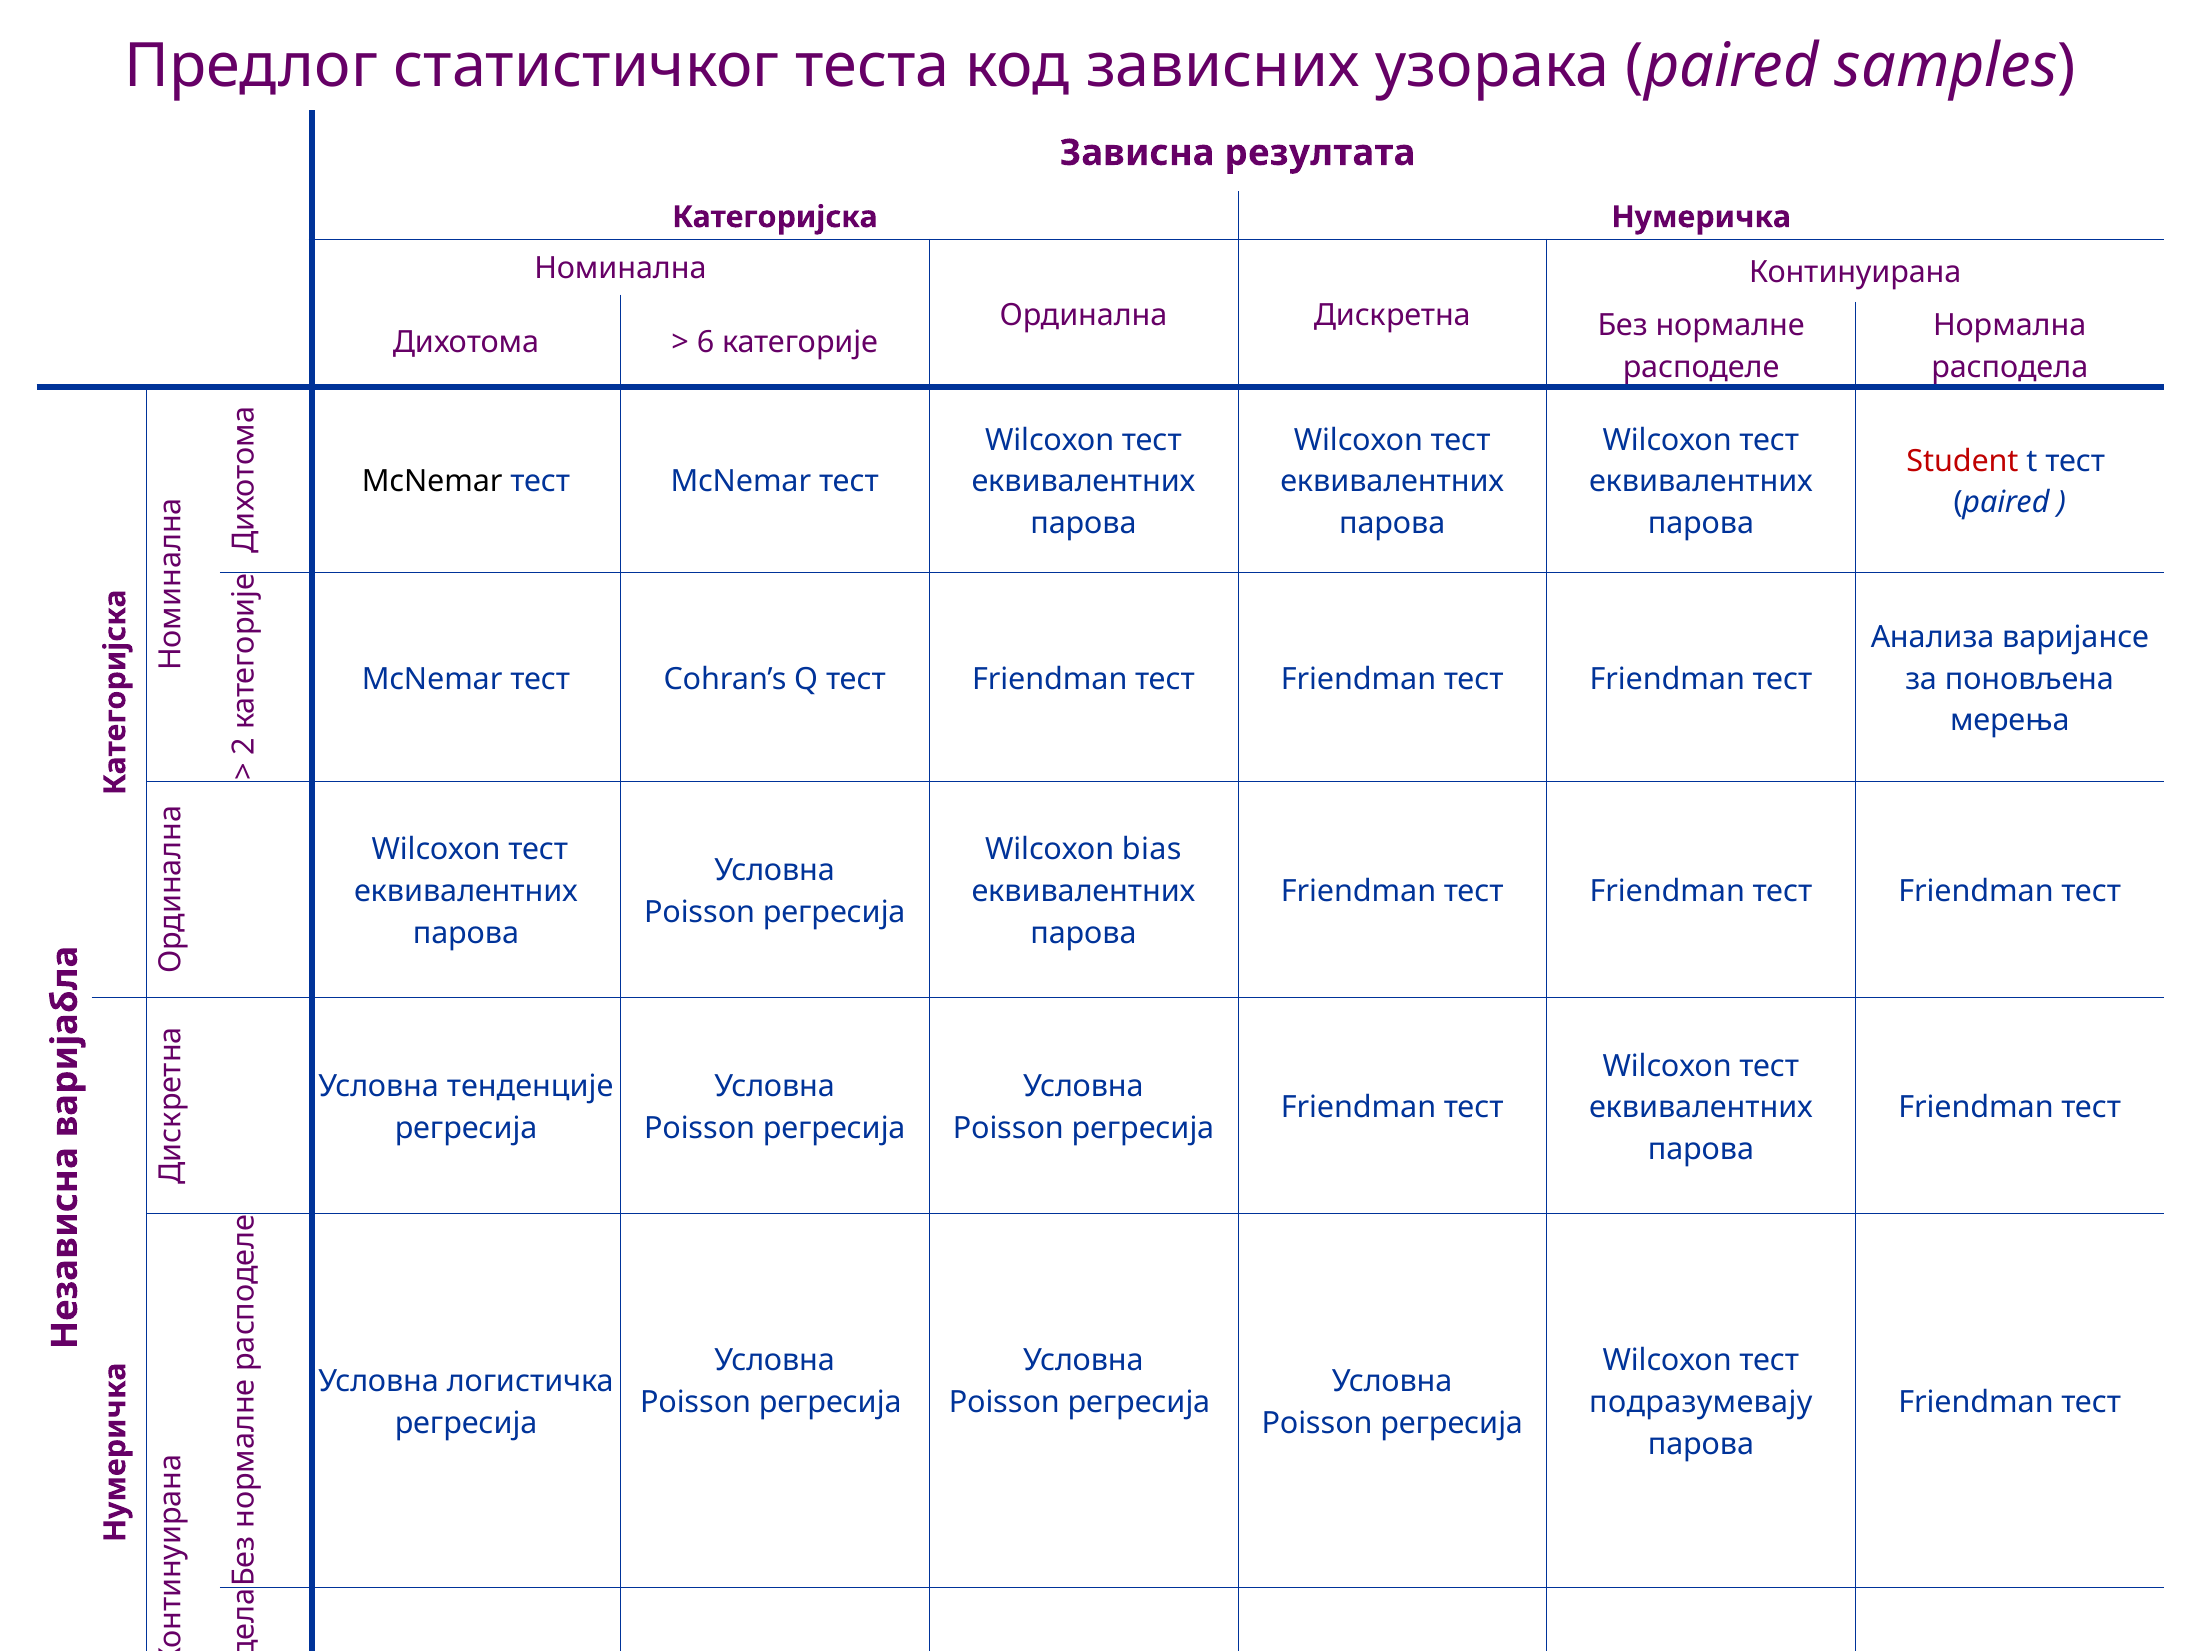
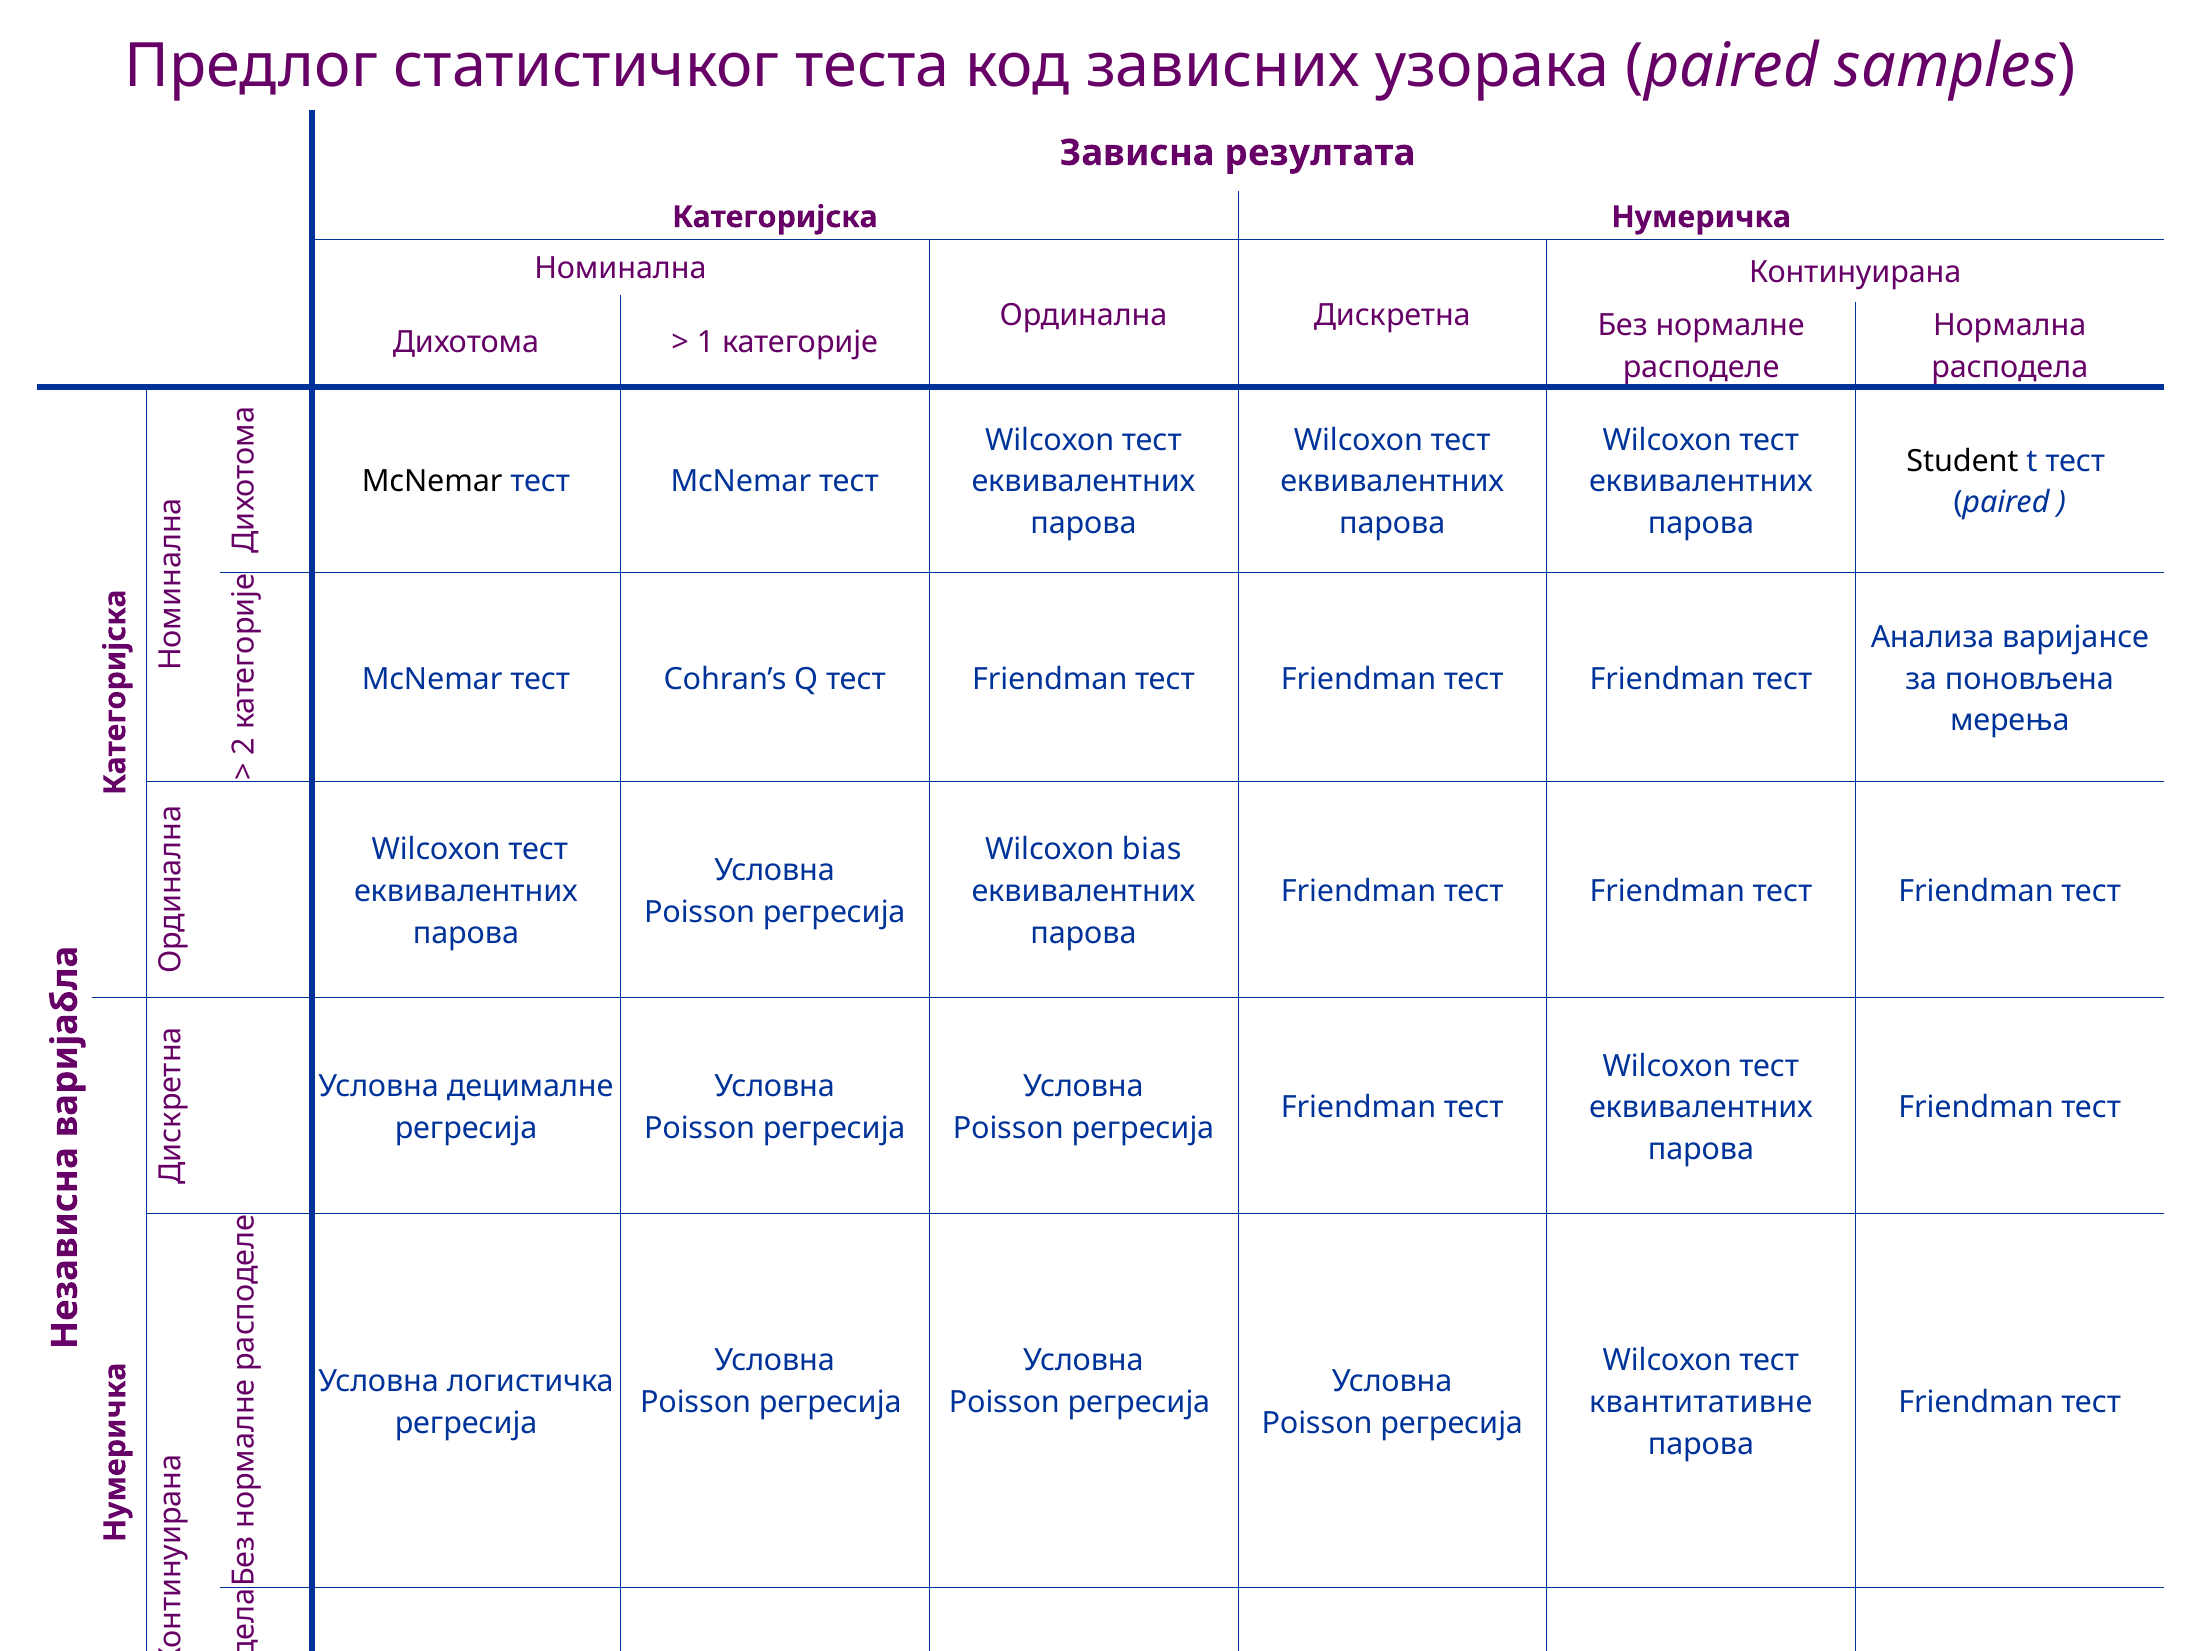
6: 6 -> 1 (706, 343)
Student colour: red -> black (1962, 461)
тенденције: тенденције -> децималне (530, 1087)
подразумевају: подразумевају -> квантитативне (1701, 1402)
